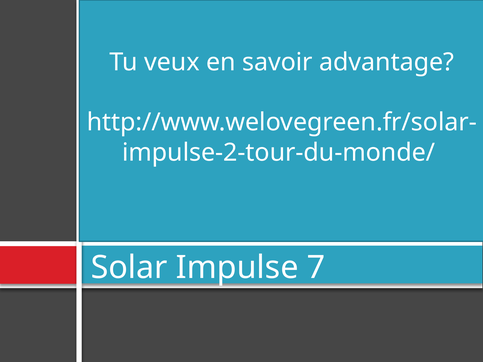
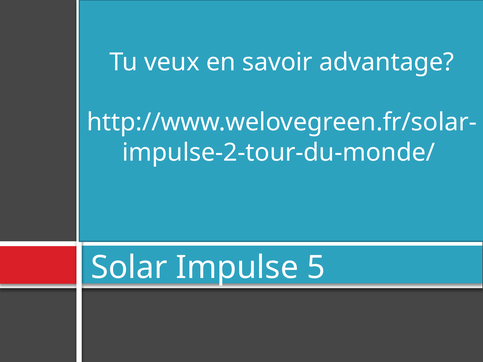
7: 7 -> 5 (316, 268)
